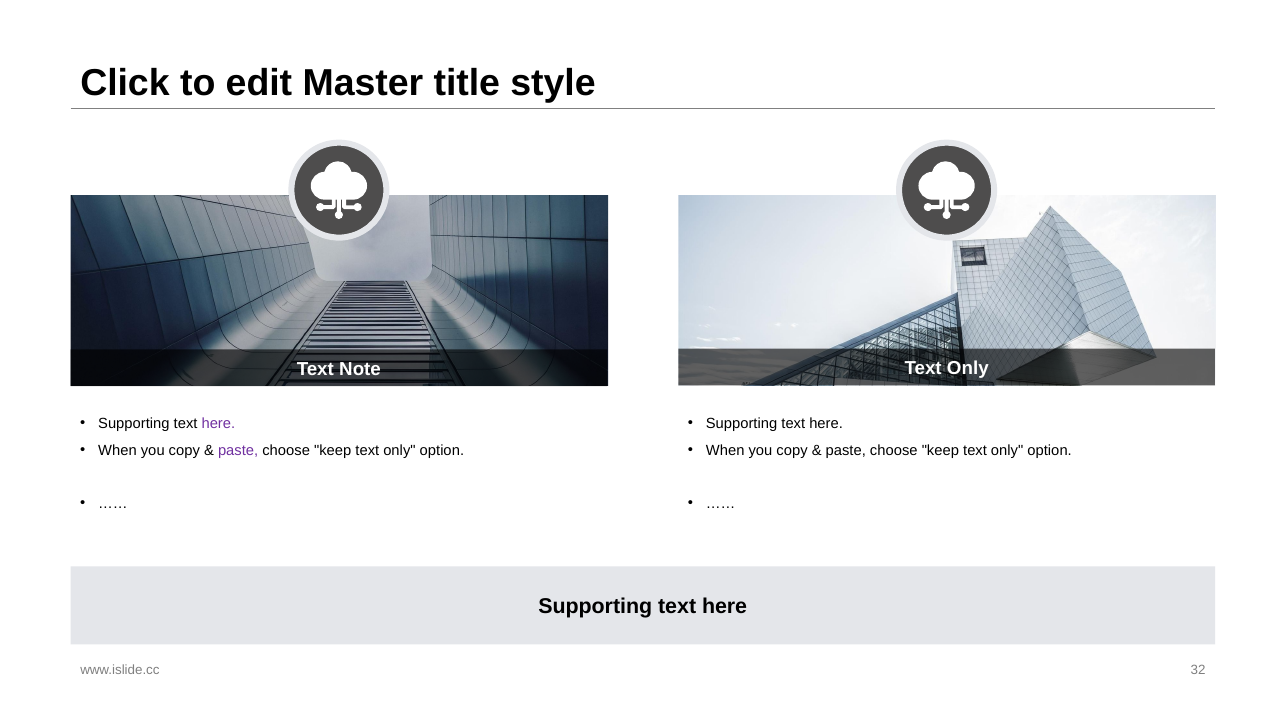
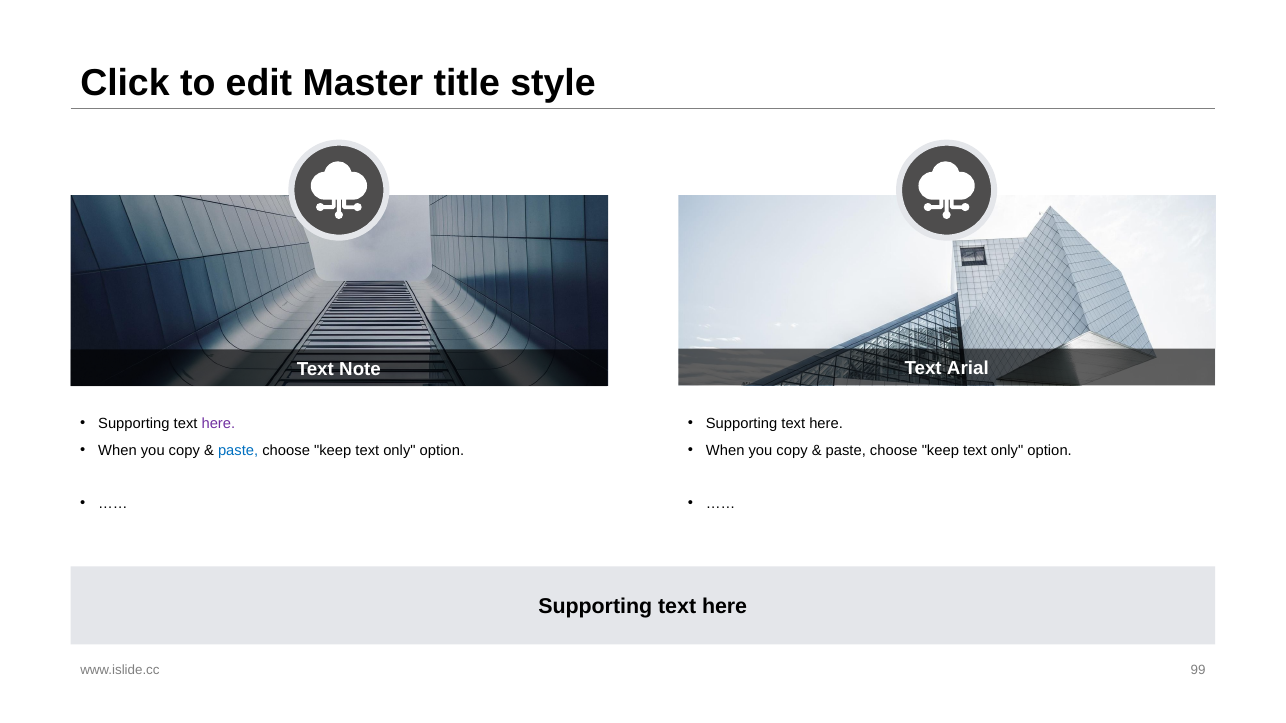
Only: Only -> Arial (968, 369)
paste colour: purple -> blue (238, 450)
32: 32 -> 99 (1198, 670)
